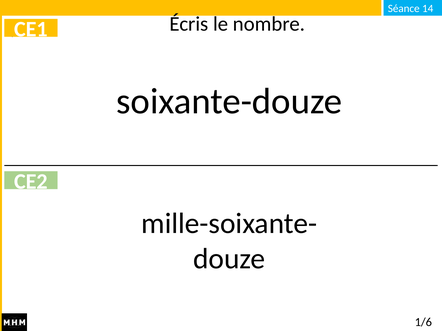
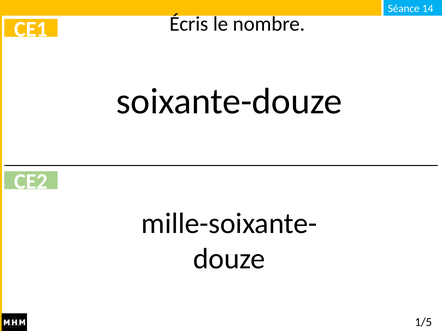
1/6: 1/6 -> 1/5 (423, 322)
